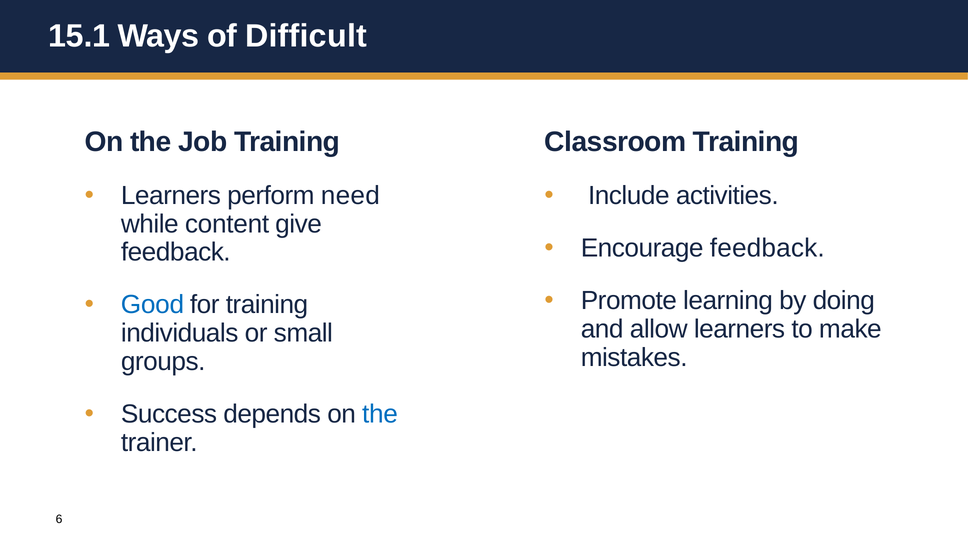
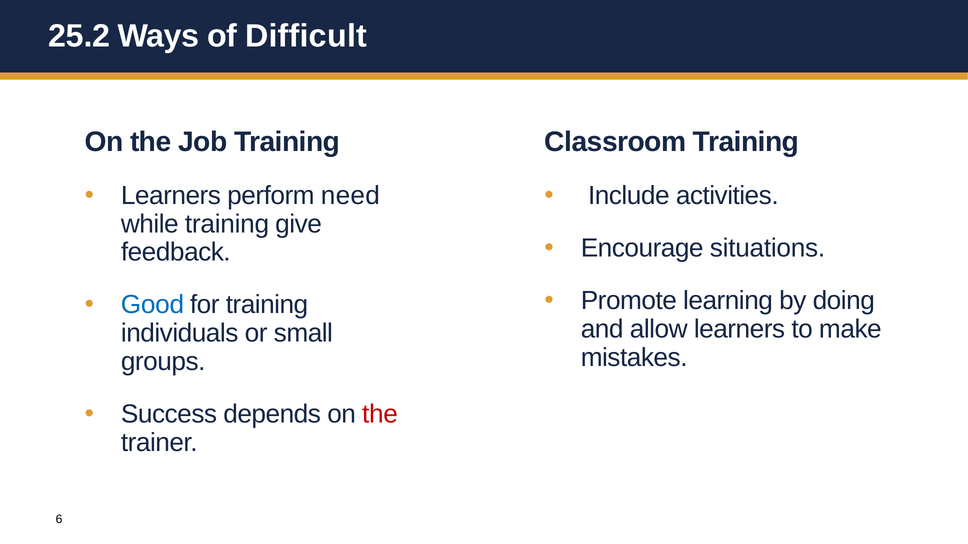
15.1: 15.1 -> 25.2 (79, 36)
while content: content -> training (227, 224)
Encourage feedback: feedback -> situations (768, 248)
the colour: blue -> red (380, 414)
